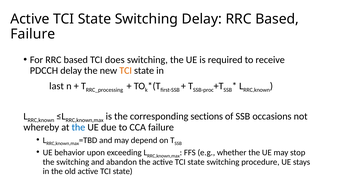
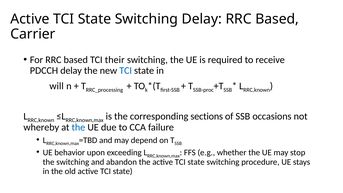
Failure: Failure -> Carrier (33, 34)
does: does -> their (115, 60)
TCI colour: orange -> blue (126, 71)
last: last -> will (57, 86)
